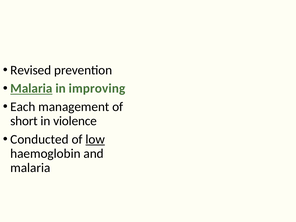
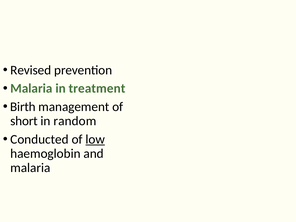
Malaria underline: present -> none (31, 88)
improving: improving -> treatment (97, 88)
Each: Each -> Birth (23, 107)
violence: violence -> random (75, 121)
